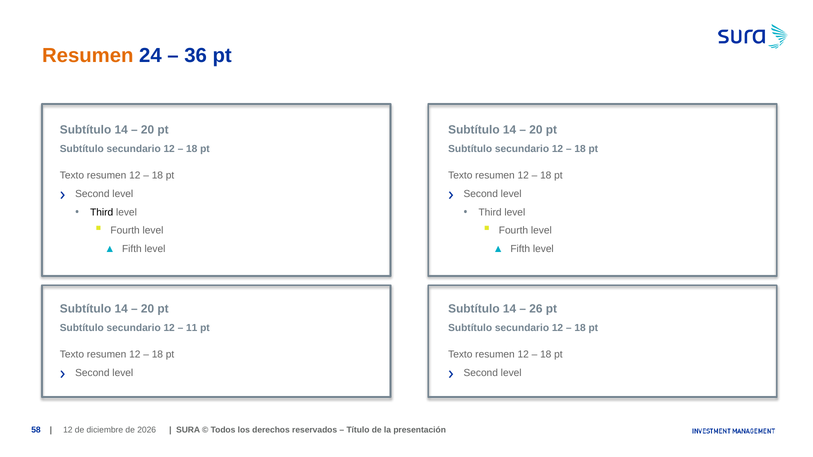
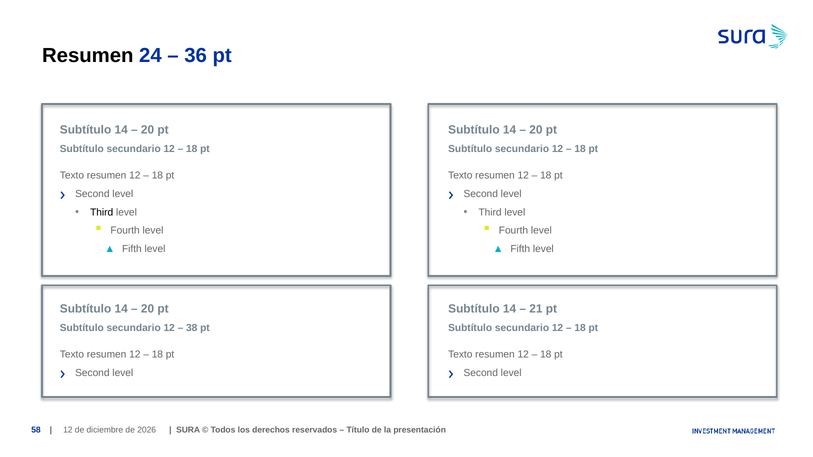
Resumen colour: orange -> black (88, 56)
26: 26 -> 21 (536, 309)
11: 11 -> 38 (192, 328)
